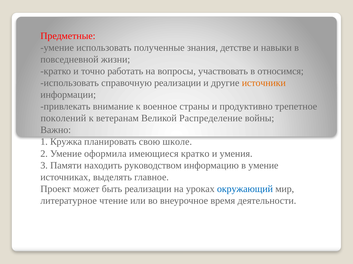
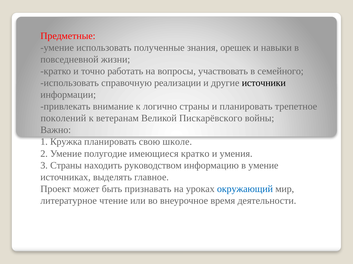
детстве: детстве -> орешек (236, 48)
относимся: относимся -> семейного (281, 71)
источники colour: orange -> black (264, 83)
военное: военное -> логично (160, 107)
и продуктивно: продуктивно -> планировать (246, 107)
Распределение: Распределение -> Пискарёвского (211, 119)
оформила: оформила -> полугодие (105, 154)
3 Памяти: Памяти -> Страны (66, 166)
быть реализации: реализации -> признавать (148, 189)
